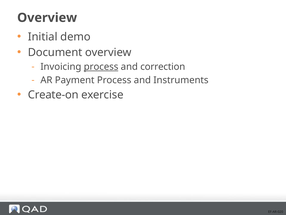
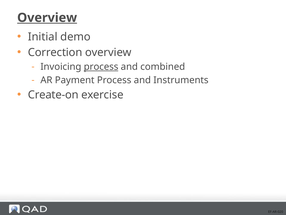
Overview underline: none -> present (47, 18)
Document: Document -> Correction (55, 52)
correction: correction -> combined (163, 67)
